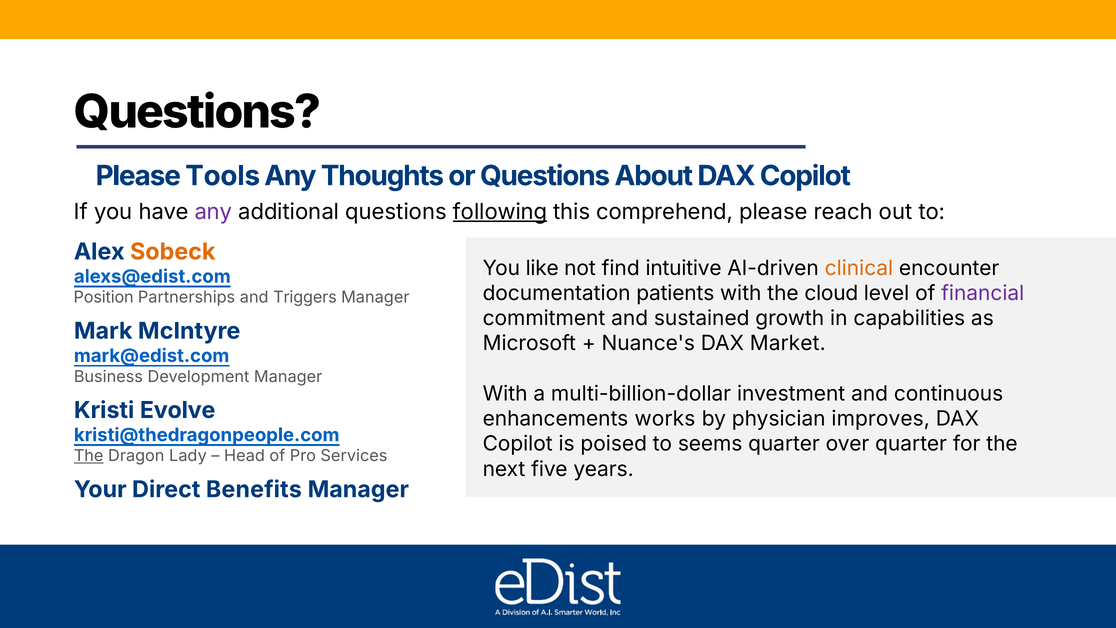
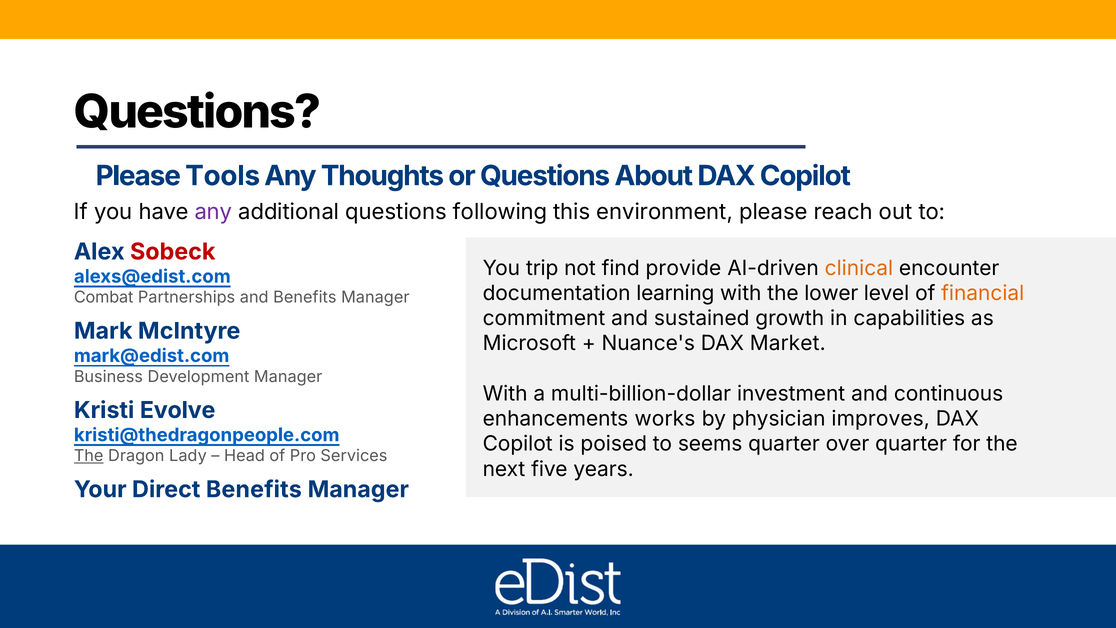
following underline: present -> none (500, 212)
comprehend: comprehend -> environment (665, 212)
Sobeck colour: orange -> red (173, 252)
like: like -> trip (542, 268)
intuitive: intuitive -> provide (683, 268)
patients: patients -> learning (675, 293)
cloud: cloud -> lower (831, 293)
financial colour: purple -> orange (983, 293)
Position: Position -> Combat (104, 297)
and Triggers: Triggers -> Benefits (305, 297)
